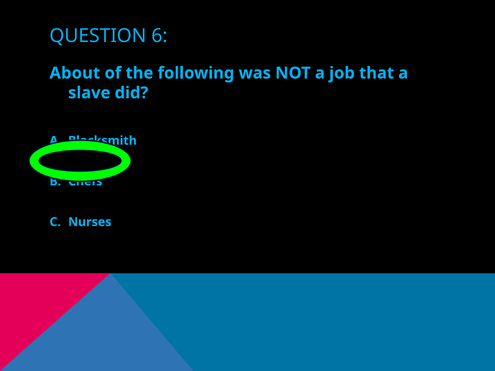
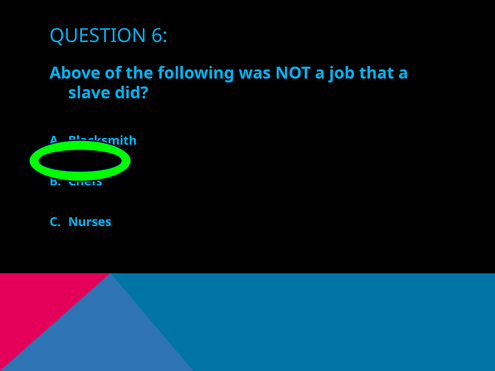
About: About -> Above (75, 73)
